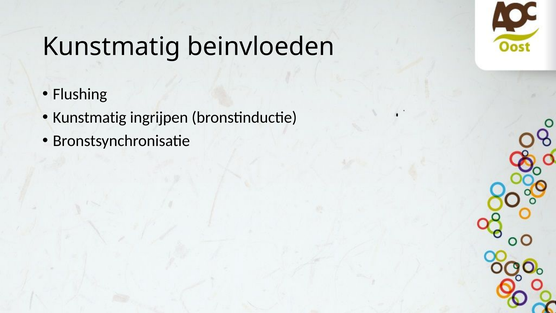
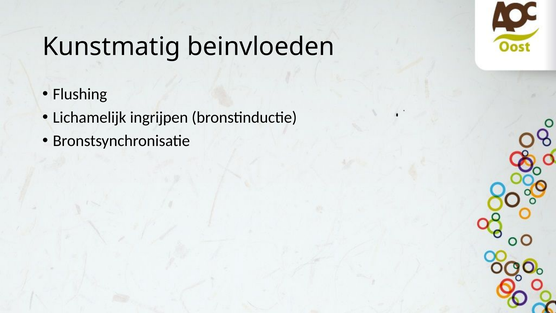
Kunstmatig: Kunstmatig -> Lichamelijk (90, 117)
